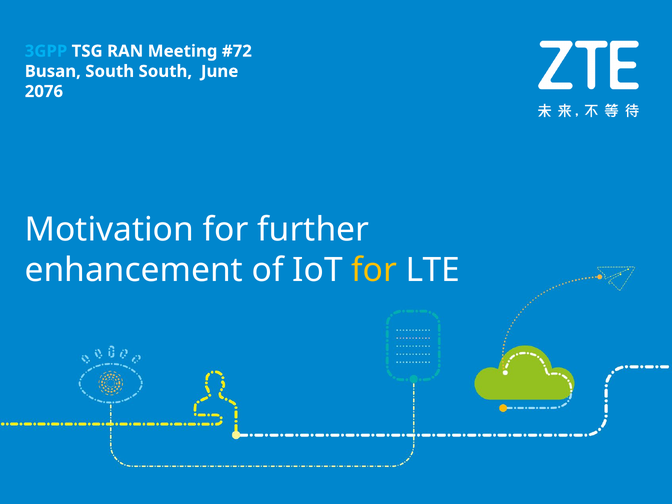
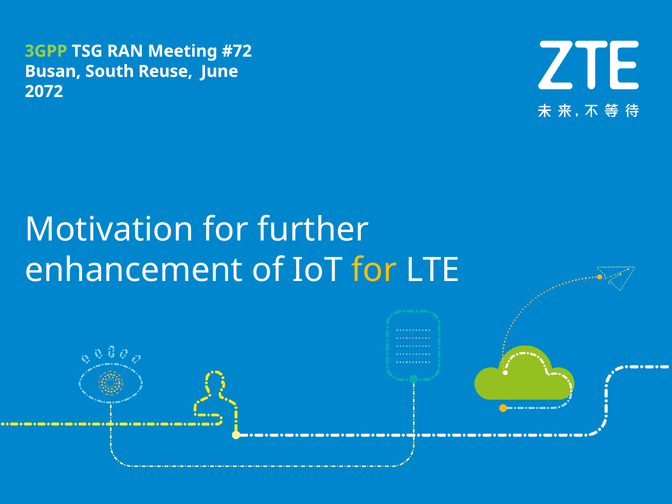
3GPP colour: light blue -> light green (46, 51)
South South: South -> Reuse (165, 71)
2076: 2076 -> 2072 (44, 91)
